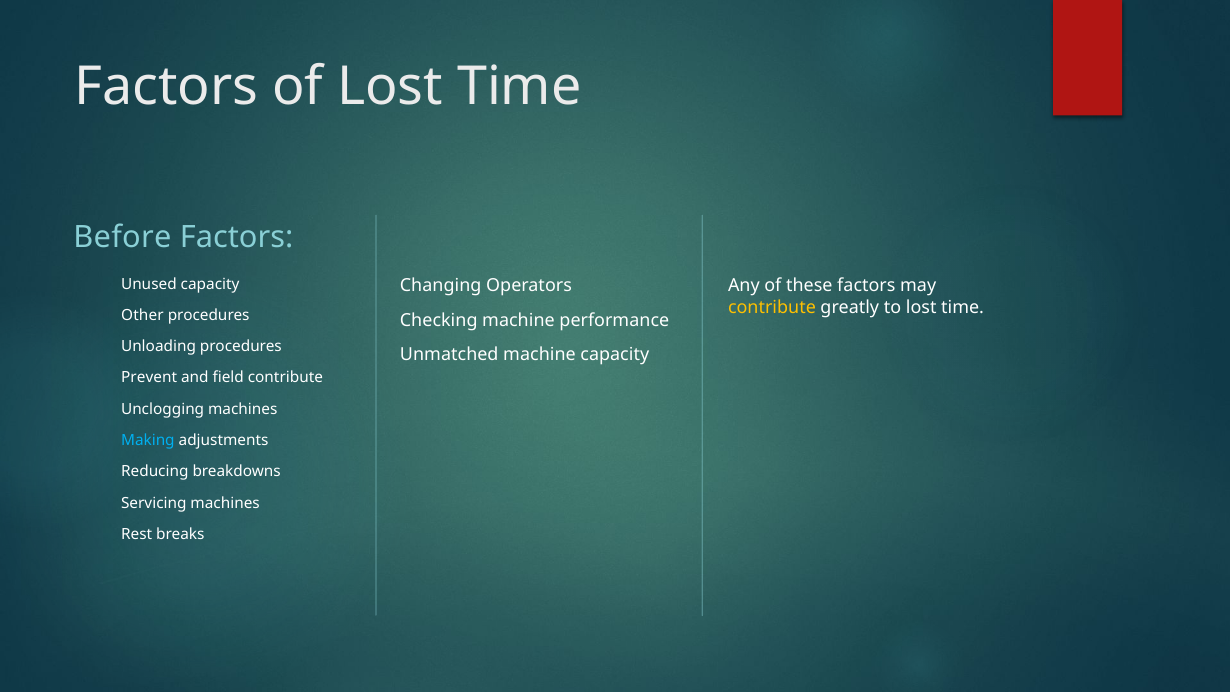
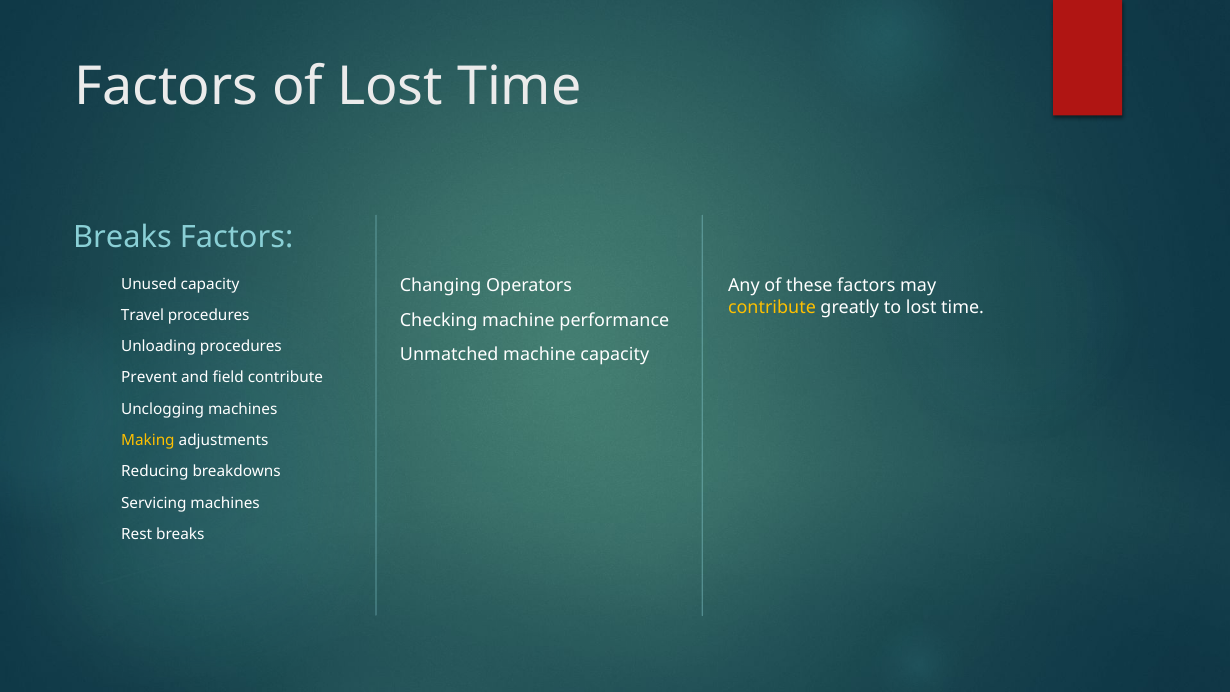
Before: Before -> Breaks (122, 237)
Other: Other -> Travel (143, 315)
Making colour: light blue -> yellow (148, 440)
